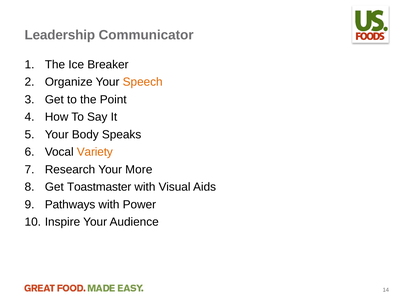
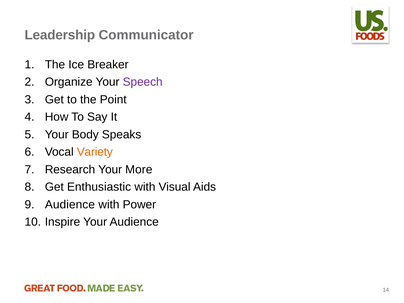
Speech colour: orange -> purple (143, 82)
Toastmaster: Toastmaster -> Enthusiastic (99, 187)
Pathways: Pathways -> Audience (70, 205)
